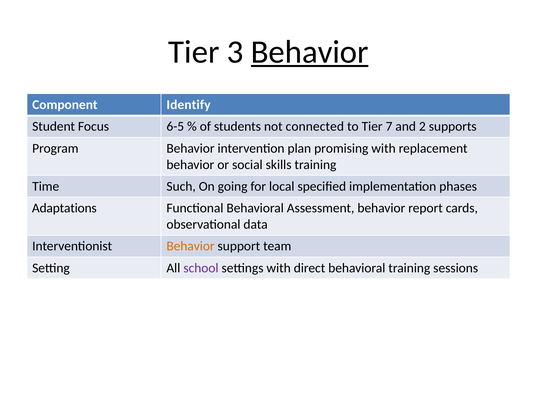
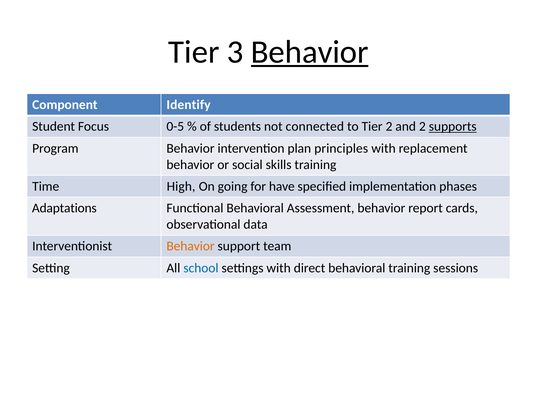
6-5: 6-5 -> 0-5 (175, 127)
Tier 7: 7 -> 2 (389, 127)
supports underline: none -> present (453, 127)
promising: promising -> principles (341, 149)
Such: Such -> High (181, 187)
local: local -> have (282, 187)
school colour: purple -> blue (201, 268)
